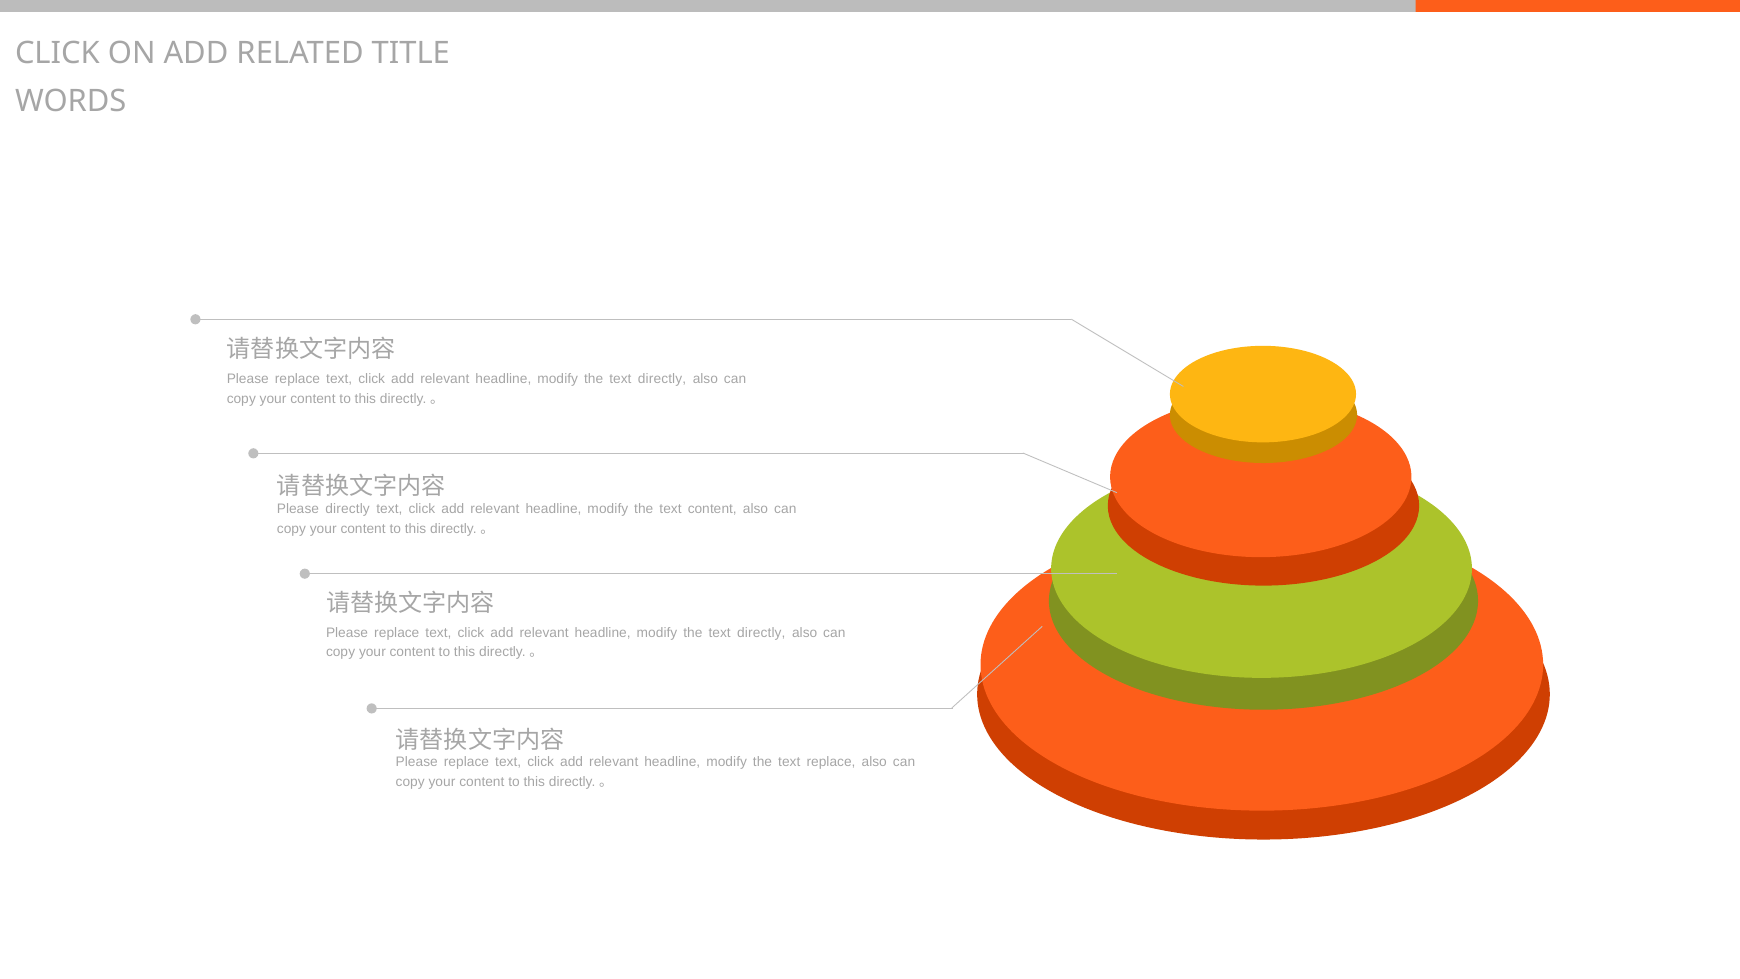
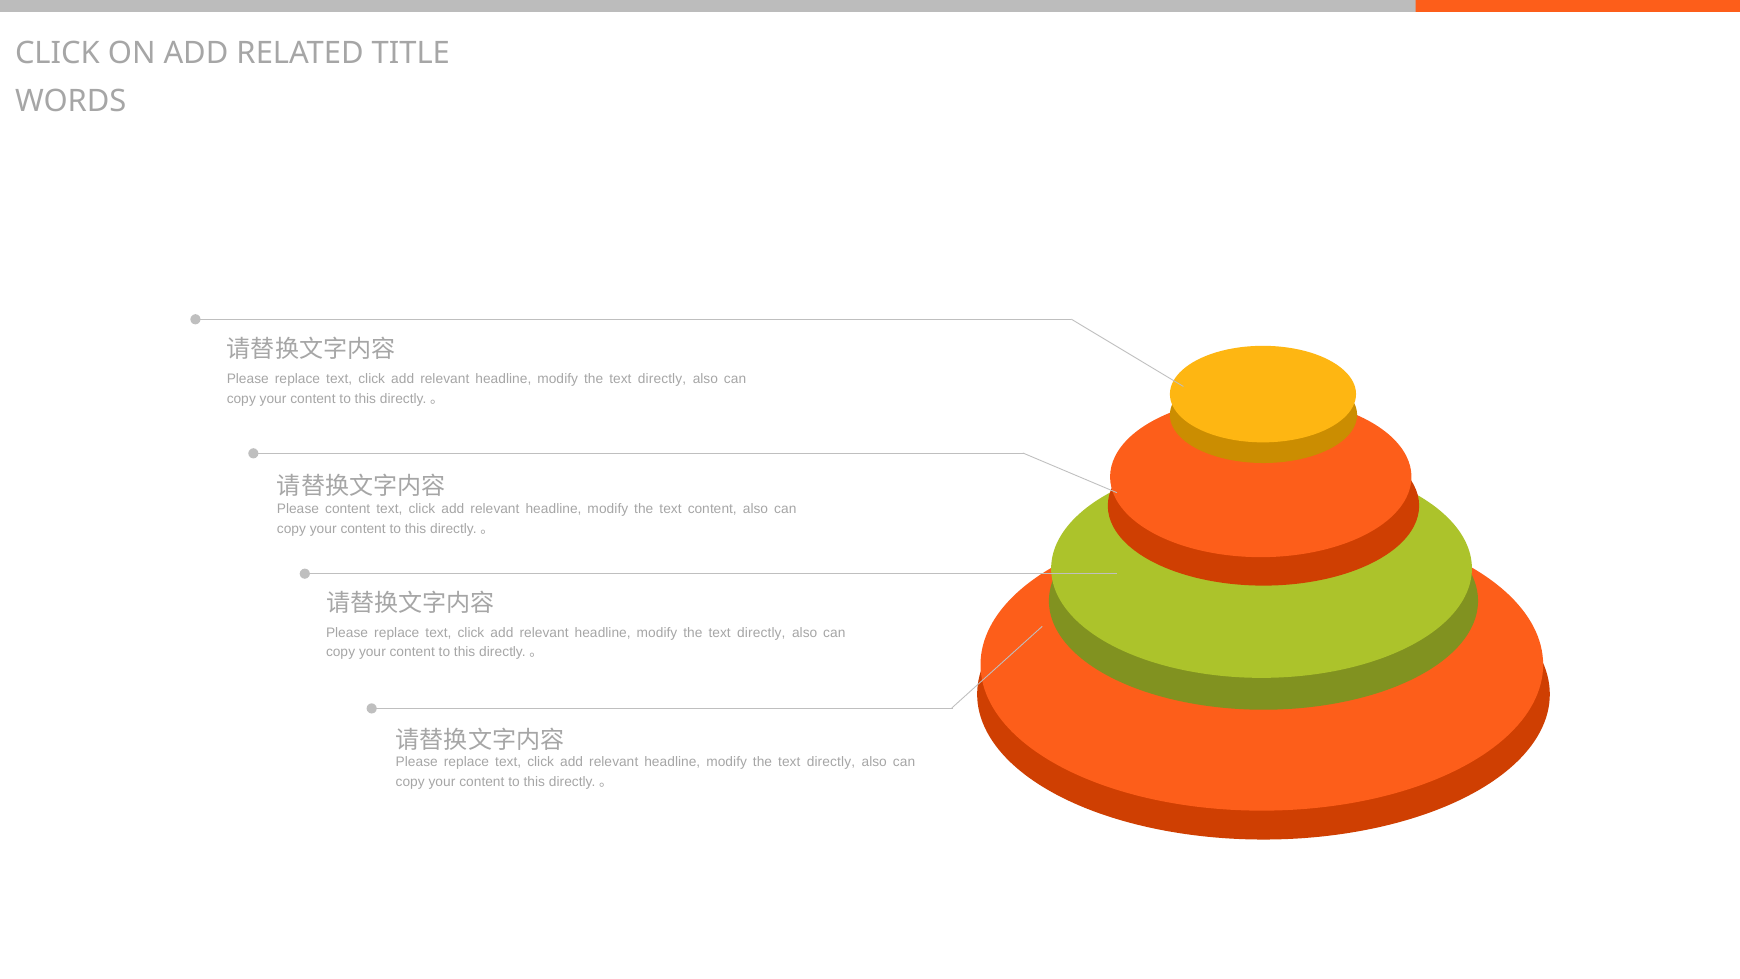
Please directly: directly -> content (348, 509)
replace: replace -> directly (831, 762)
